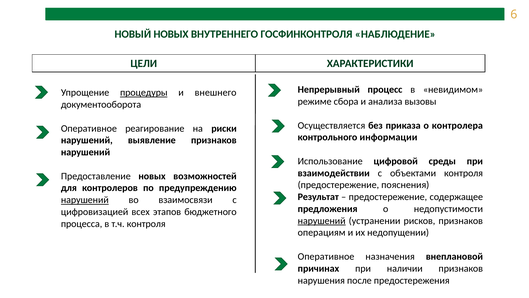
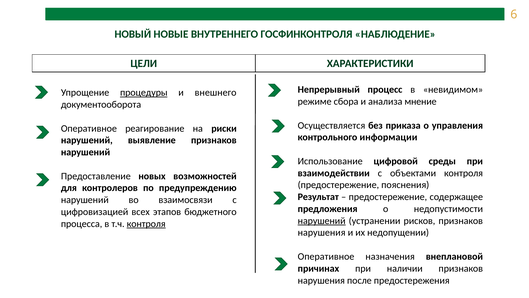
НОВЫЙ НОВЫХ: НОВЫХ -> НОВЫЕ (171, 34)
вызовы: вызовы -> мнение (421, 101)
контролера: контролера -> управления (457, 125)
нарушений underline: present -> none (85, 200)
контроля underline: none -> present (146, 223)
операциям: операциям -> нарушения (322, 232)
